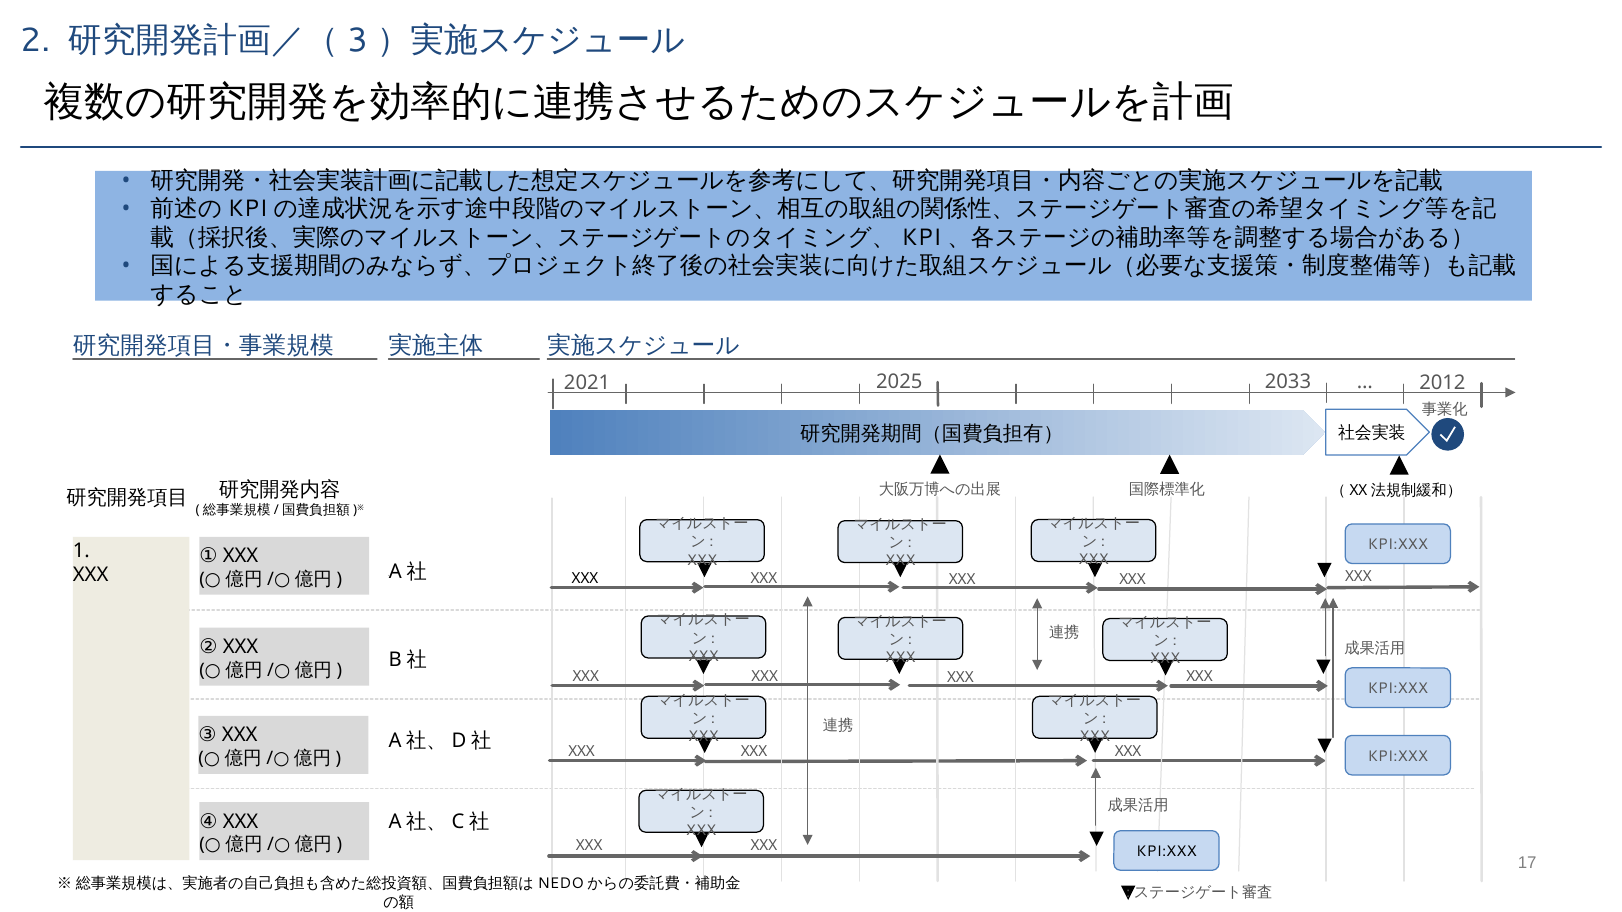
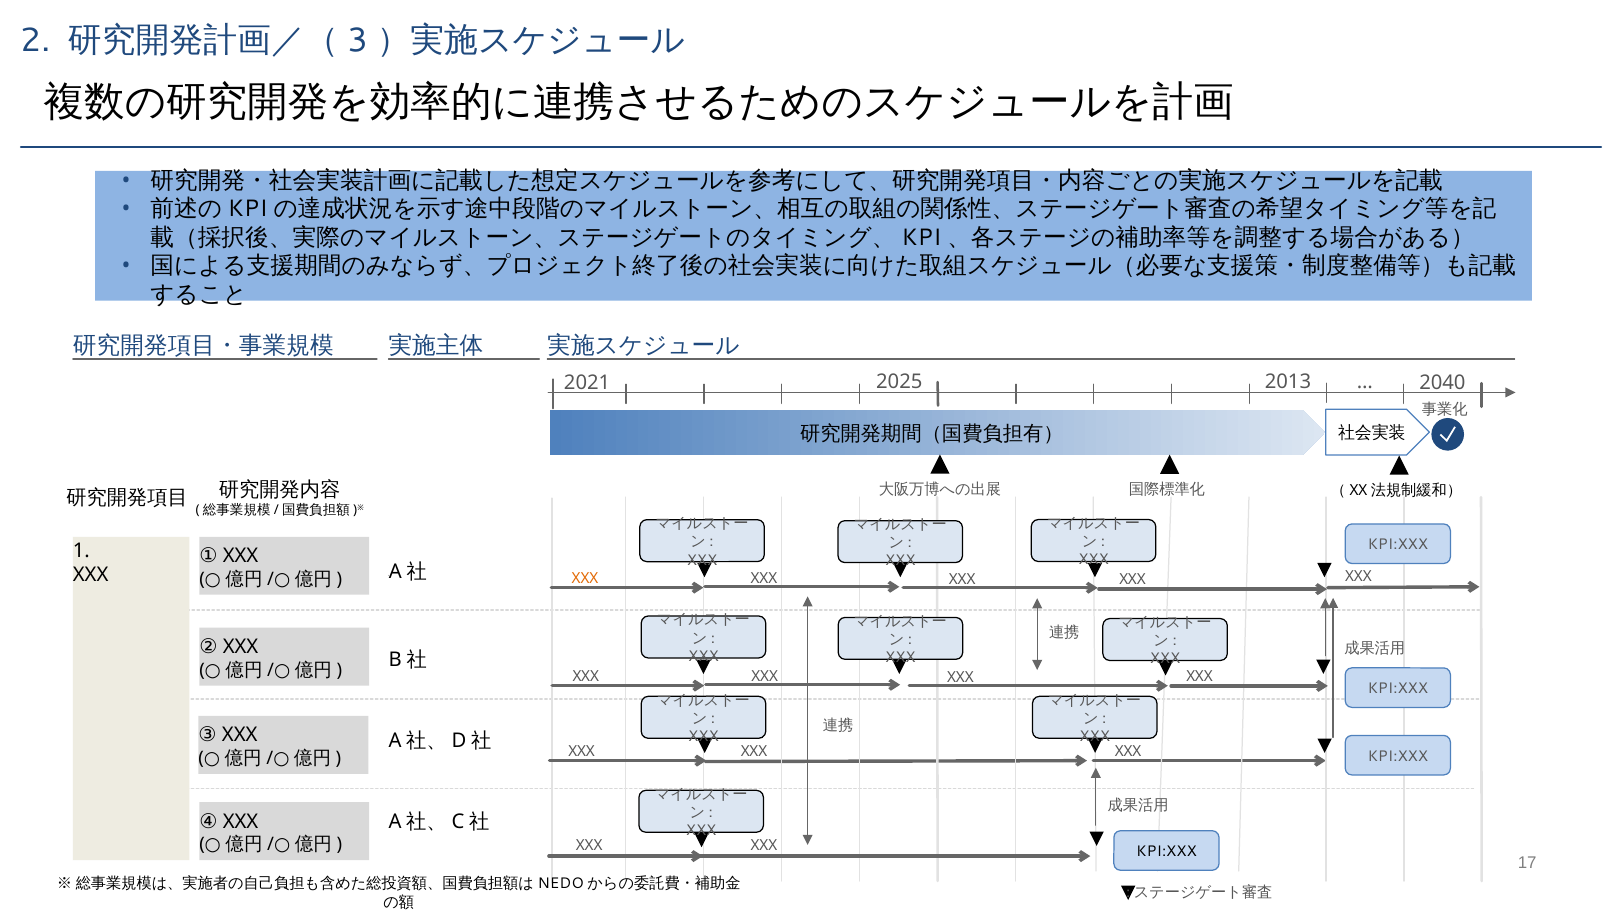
2033: 2033 -> 2013 (1288, 382)
2012: 2012 -> 2040 (1442, 383)
XXX colour: black -> orange (585, 578)
